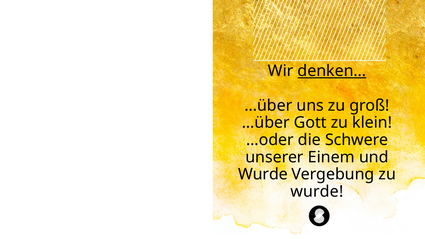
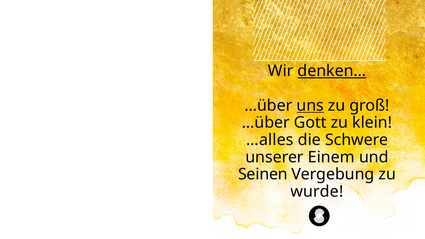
uns underline: none -> present (310, 106)
…oder: …oder -> …alles (270, 140)
Wurde: Wurde -> Seinen (263, 174)
